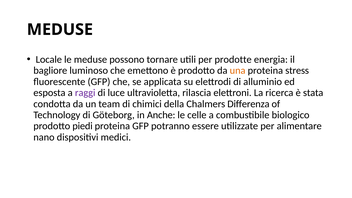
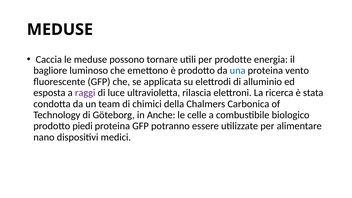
Locale: Locale -> Caccia (49, 60)
una colour: orange -> blue (238, 71)
stress: stress -> vento (297, 71)
Differenza: Differenza -> Carbonica (248, 104)
